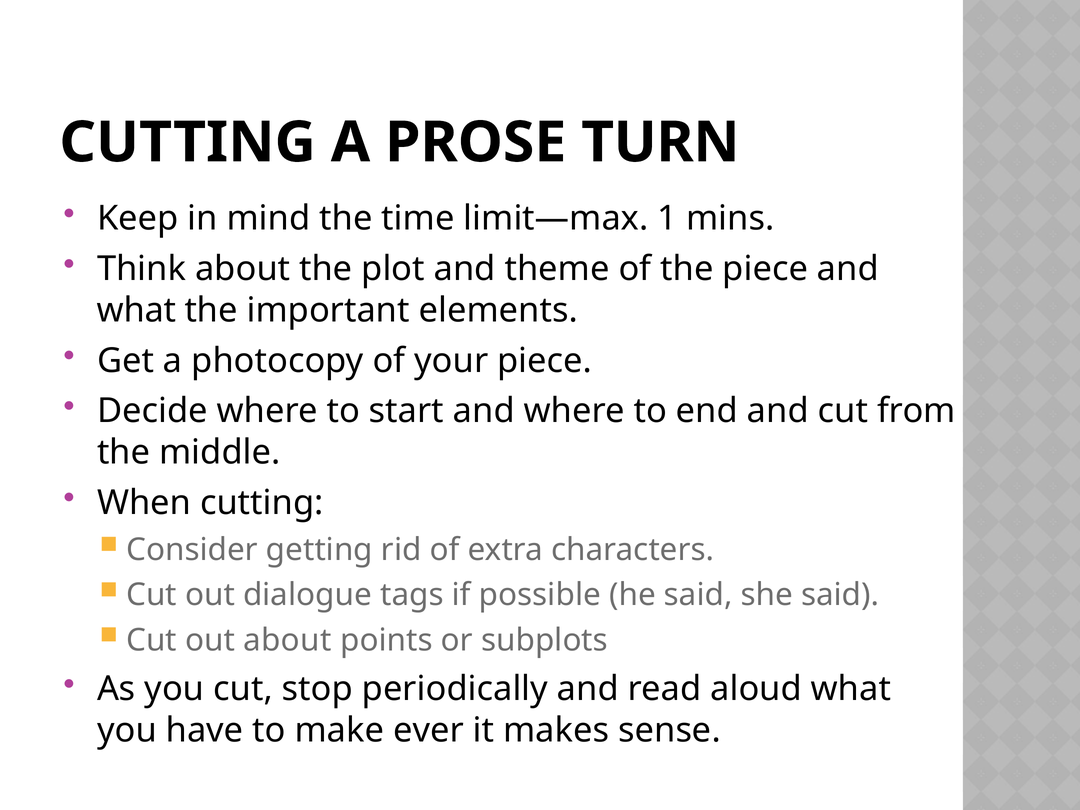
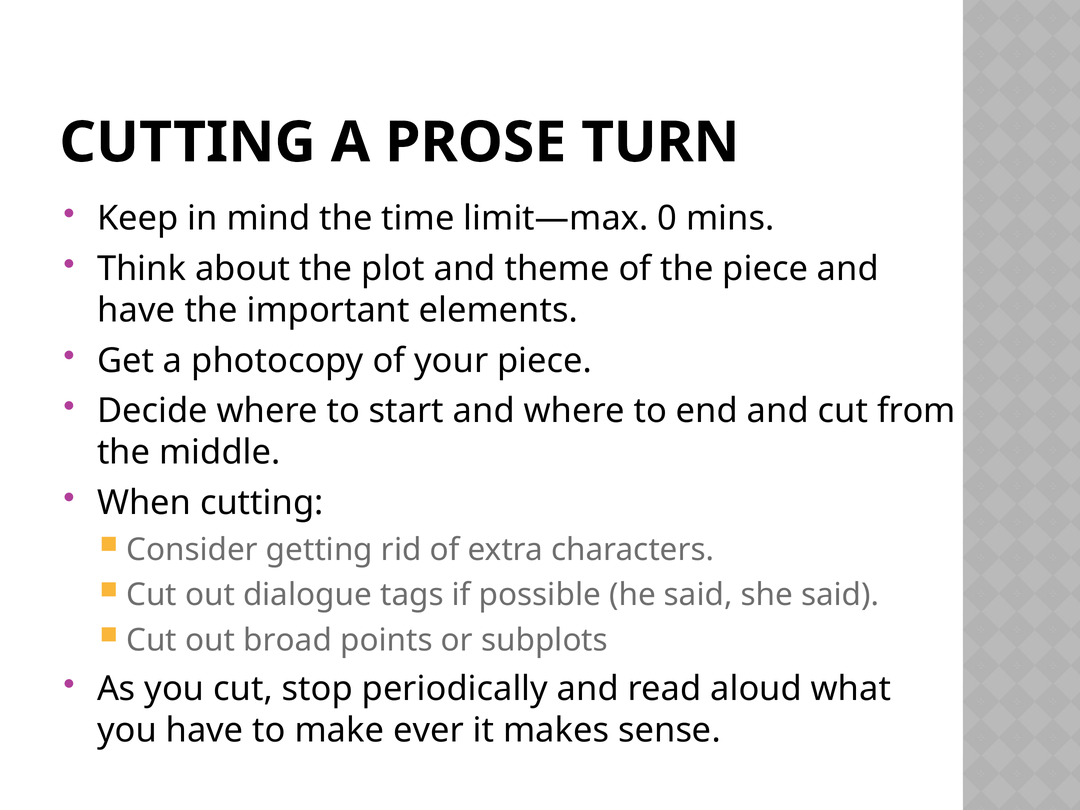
1: 1 -> 0 (667, 219)
what: what -> have (136, 310)
out about: about -> broad (288, 640)
